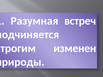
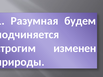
встреч: встреч -> будем (80, 21)
